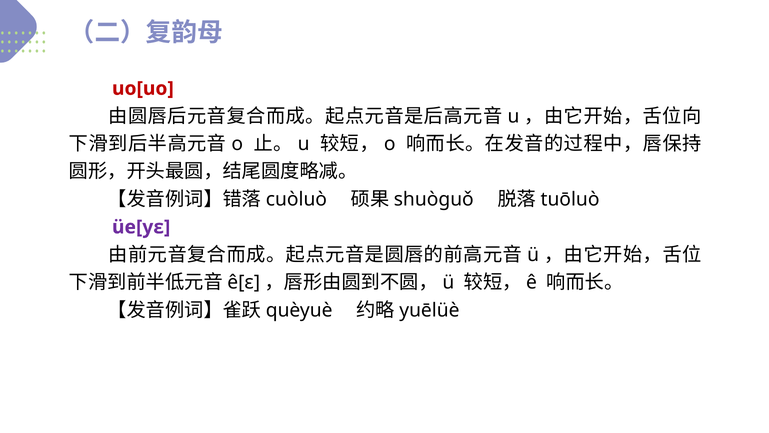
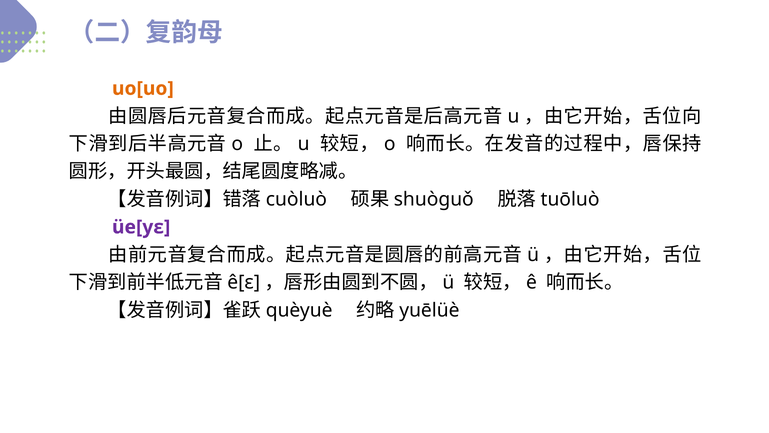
uo[uo colour: red -> orange (143, 88)
